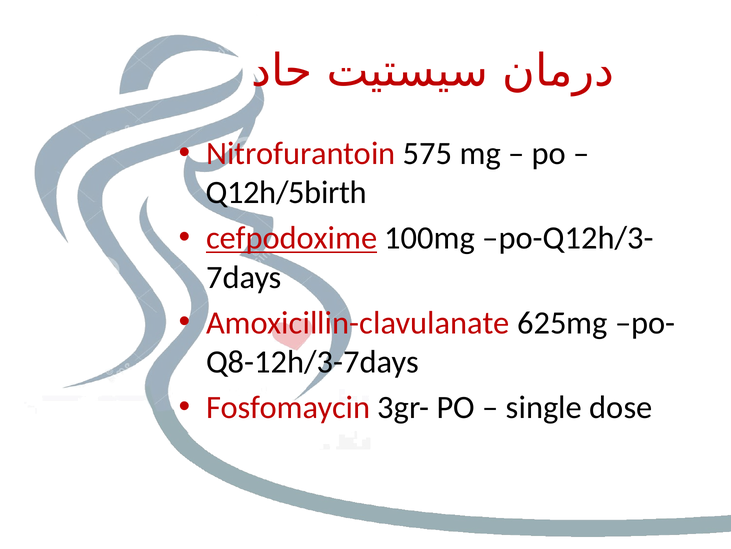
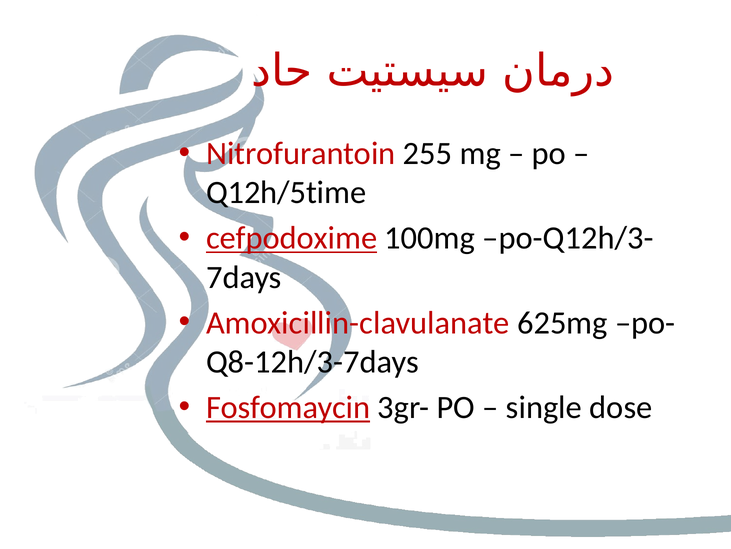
575: 575 -> 255 (428, 153)
Q12h/5birth: Q12h/5birth -> Q12h/5time (286, 192)
Fosfomaycin underline: none -> present (288, 407)
